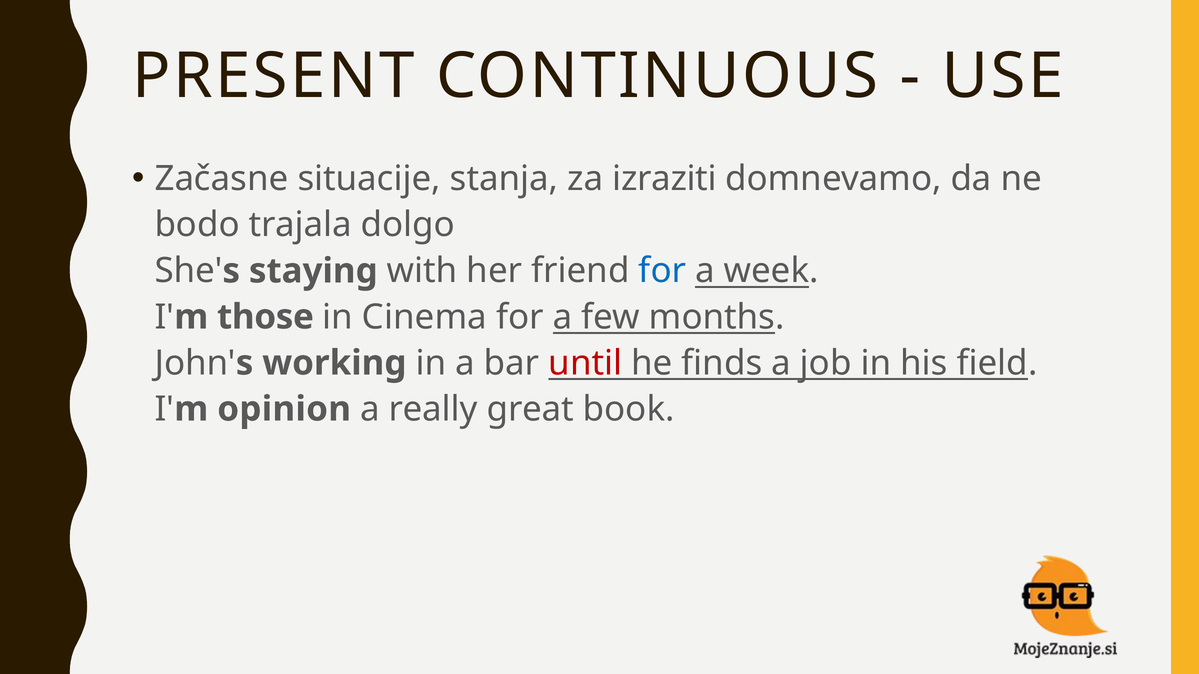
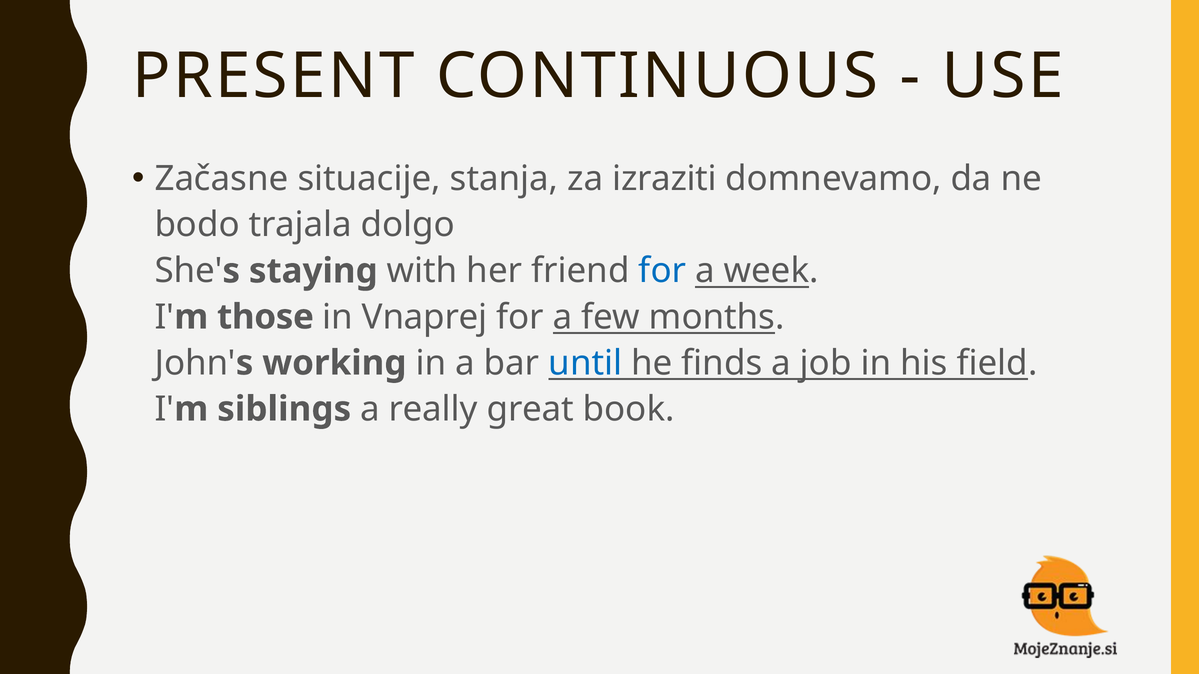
Cinema: Cinema -> Vnaprej (425, 317)
until colour: red -> blue (585, 363)
opinion: opinion -> siblings (284, 409)
